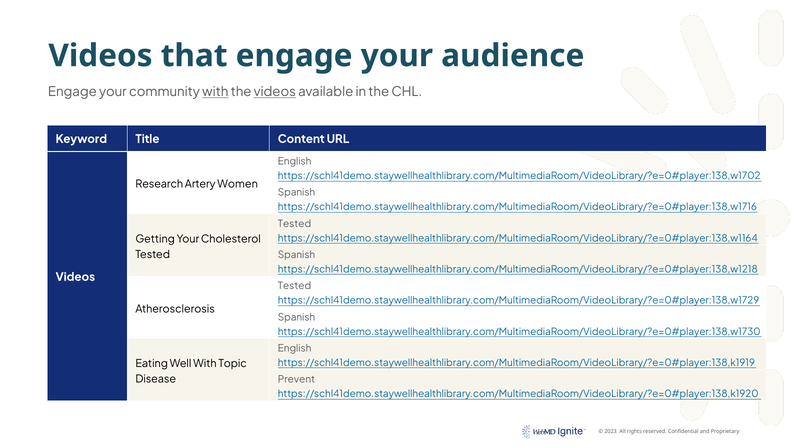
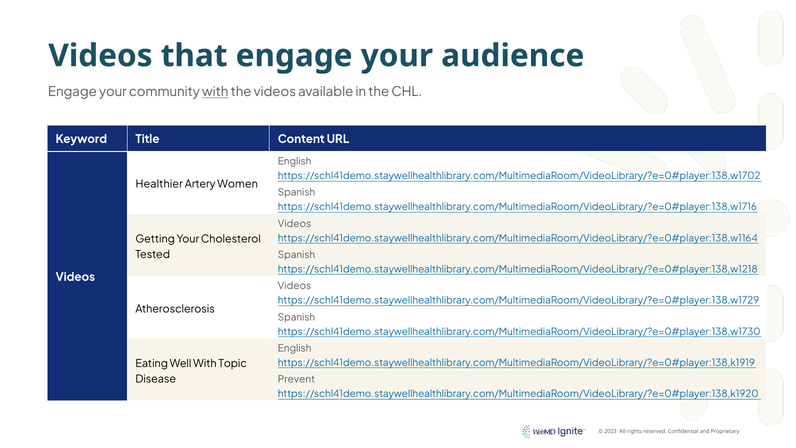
videos underline: present -> none (275, 92)
Research: Research -> Healthier (159, 184)
Tested: Tested -> Videos (295, 224)
Tested: Tested -> Videos (295, 286)
